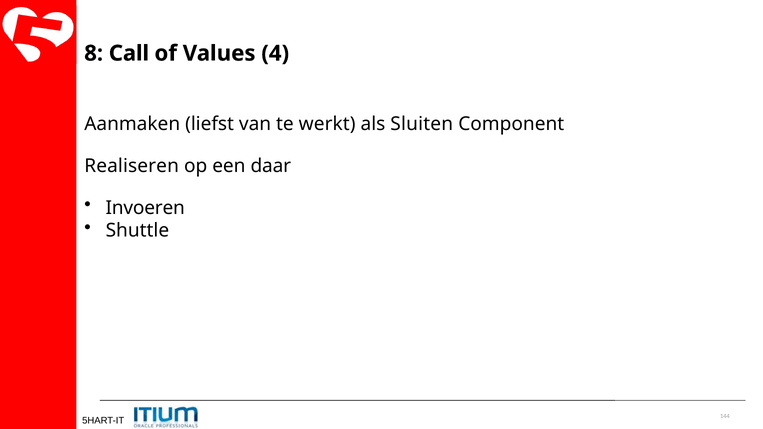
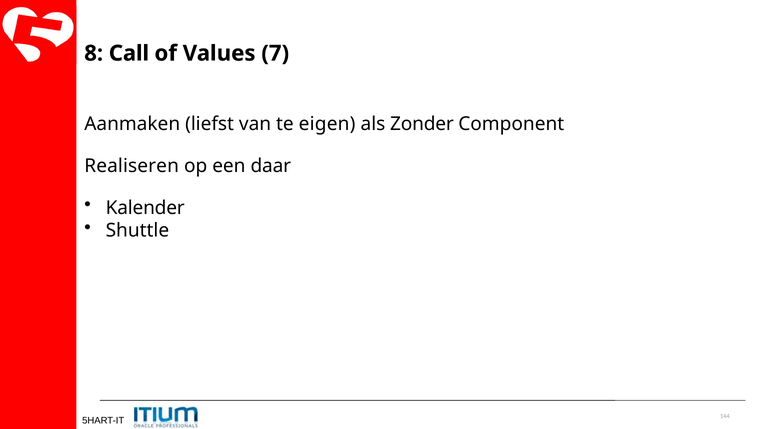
4: 4 -> 7 (275, 53)
werkt: werkt -> eigen (327, 124)
Sluiten: Sluiten -> Zonder (422, 124)
Invoeren: Invoeren -> Kalender (145, 208)
